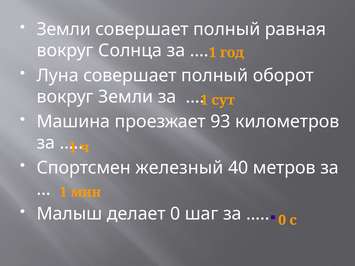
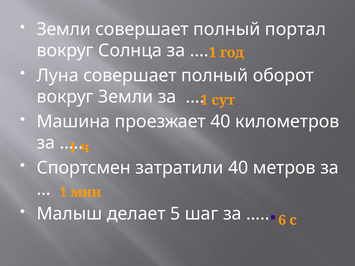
равная: равная -> портал (295, 29)
проезжает 93: 93 -> 40 (220, 122)
железный: железный -> затратили (179, 168)
делает 0: 0 -> 5 (175, 214)
0: 0 -> 6 (282, 220)
